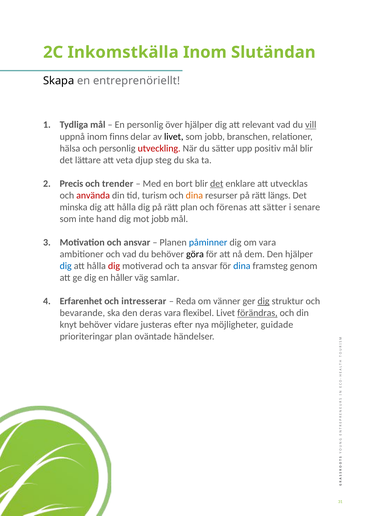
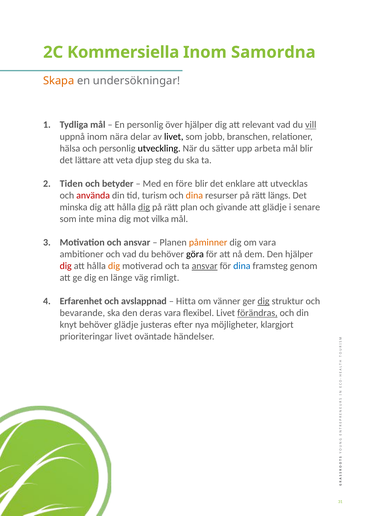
Inkomstkälla: Inkomstkälla -> Kommersiella (123, 52)
Slutändan: Slutändan -> Samordna (273, 52)
Skapa colour: black -> orange (59, 81)
entreprenöriellt: entreprenöriellt -> undersökningar (137, 81)
finns: finns -> nära (119, 137)
utveckling colour: red -> black (159, 148)
positiv: positiv -> arbeta (268, 148)
Precis: Precis -> Tiden (71, 184)
trender: trender -> betyder (118, 184)
bort: bort -> före (184, 184)
det underline: present -> none (217, 184)
dig underline: none -> present (144, 207)
förenas: förenas -> givande (232, 207)
att sätter: sätter -> glädje (275, 207)
hand: hand -> mina (106, 219)
mot jobb: jobb -> vilka (160, 219)
påminner colour: blue -> orange (208, 242)
dig colour: blue -> red (66, 266)
dig colour: red -> orange (114, 266)
ansvar underline: none -> present (205, 266)
håller: håller -> länge (121, 278)
samlar: samlar -> rimligt (165, 278)
intresserar: intresserar -> avslappnad (144, 301)
Reda: Reda -> Hitta (186, 301)
behöver vidare: vidare -> glädje (126, 325)
guidade: guidade -> klargjort (277, 325)
prioriteringar plan: plan -> livet (124, 337)
